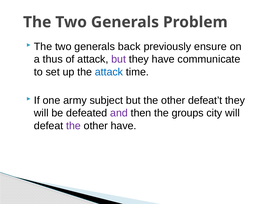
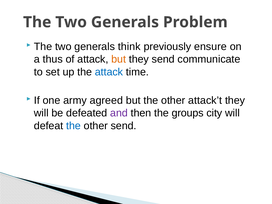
back: back -> think (129, 47)
but colour: purple -> orange (119, 59)
they have: have -> send (163, 59)
subject: subject -> agreed (106, 100)
defeat’t: defeat’t -> attack’t (205, 100)
the colour: purple -> blue (74, 126)
other have: have -> send (124, 126)
